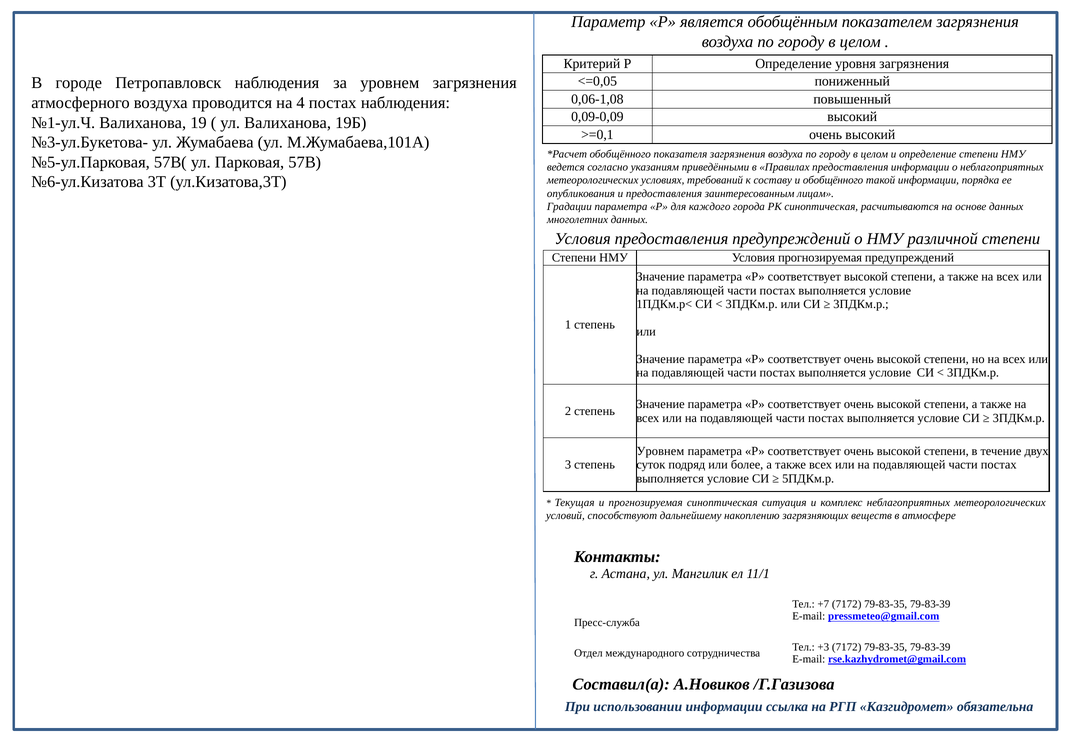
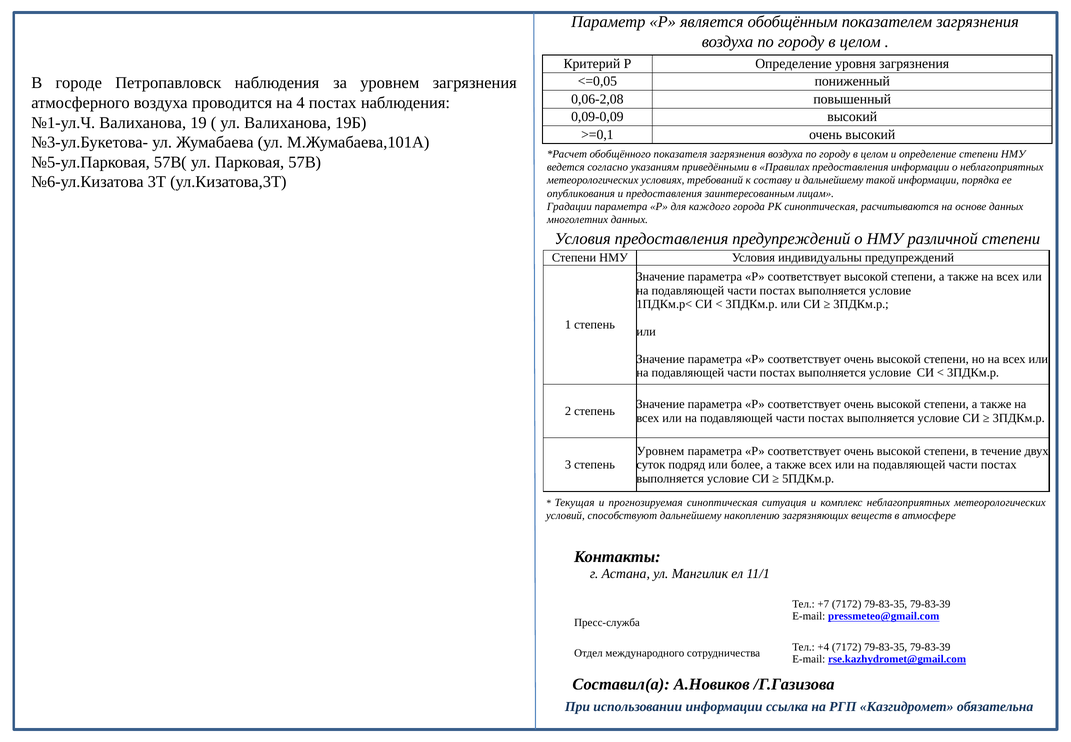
0,06-1,08: 0,06-1,08 -> 0,06-2,08 (597, 99)
и обобщённого: обобщённого -> дальнейшему (833, 180)
Условия прогнозируемая: прогнозируемая -> индивидуальны (820, 258)
+3: +3 -> +4 (823, 646)
